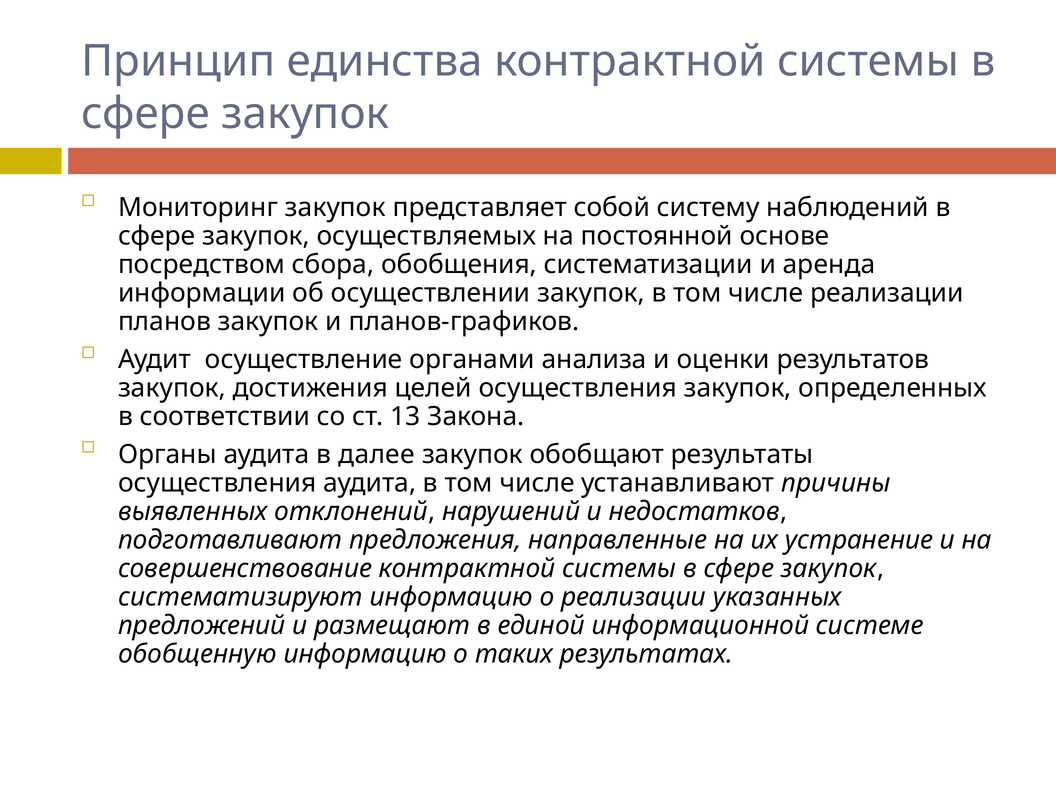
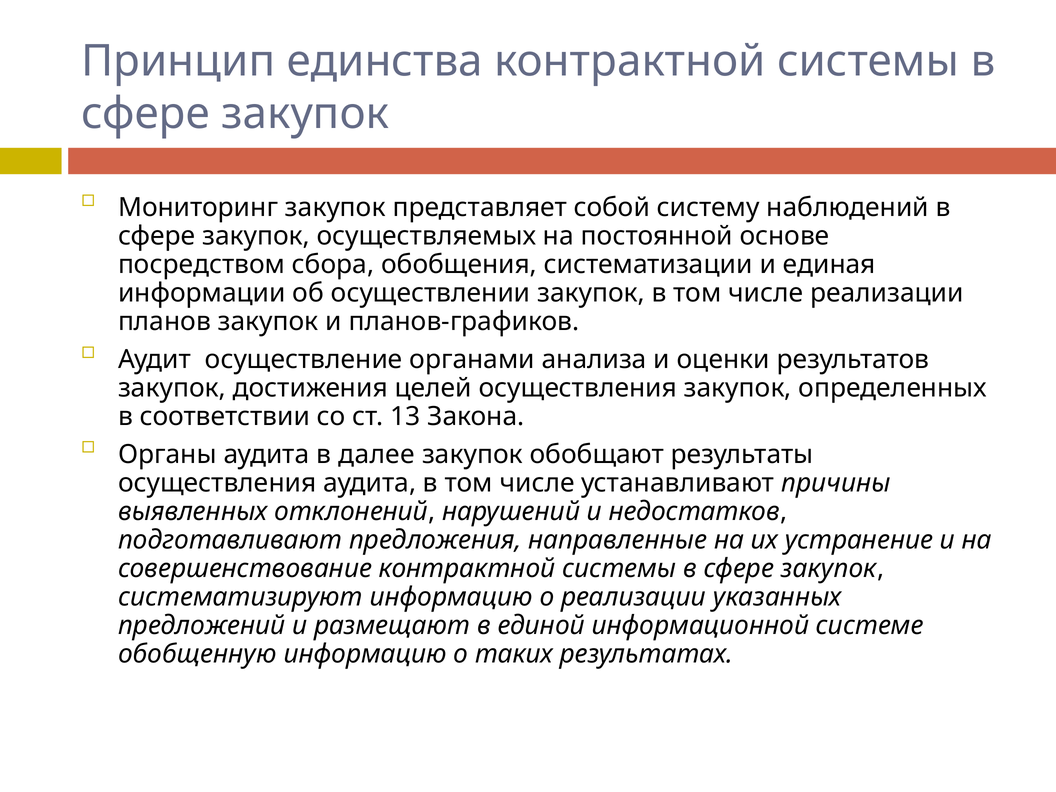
аренда: аренда -> единая (829, 265)
